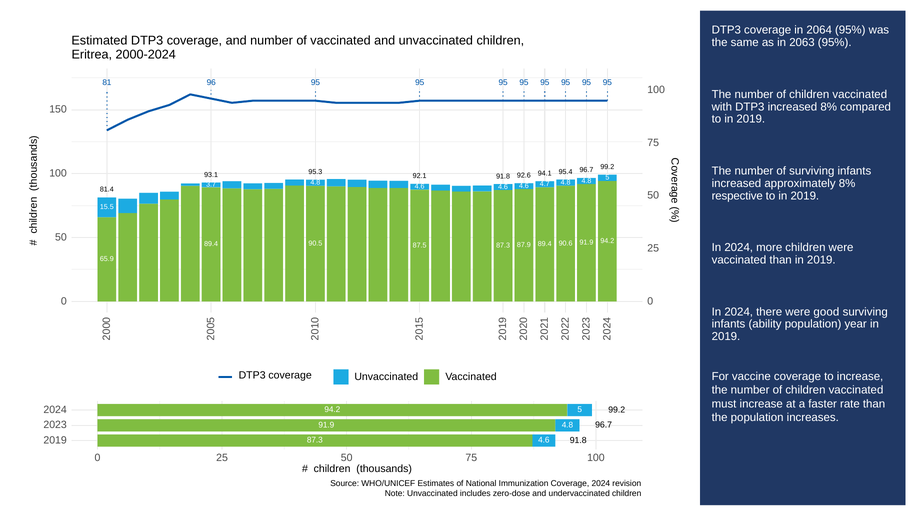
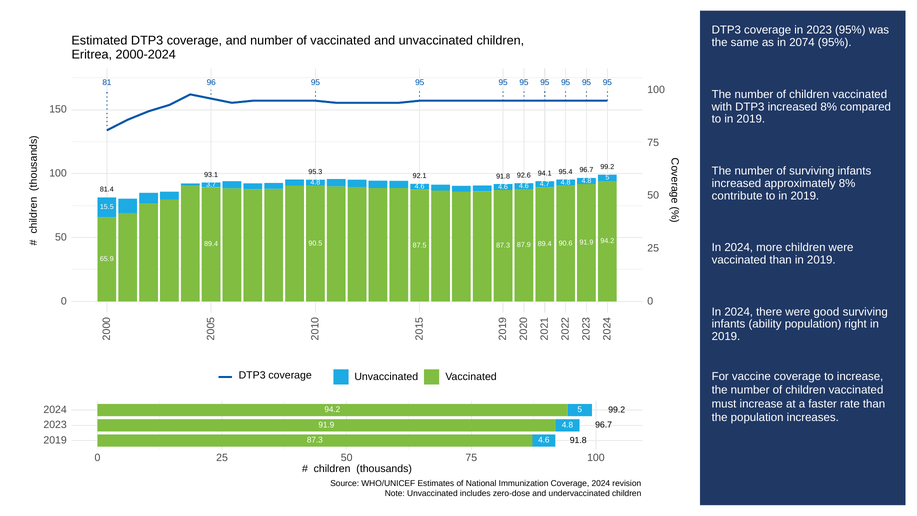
in 2064: 2064 -> 2023 (819, 30)
2063: 2063 -> 2074 (802, 43)
respective: respective -> contribute (737, 196)
year: year -> right (856, 324)
